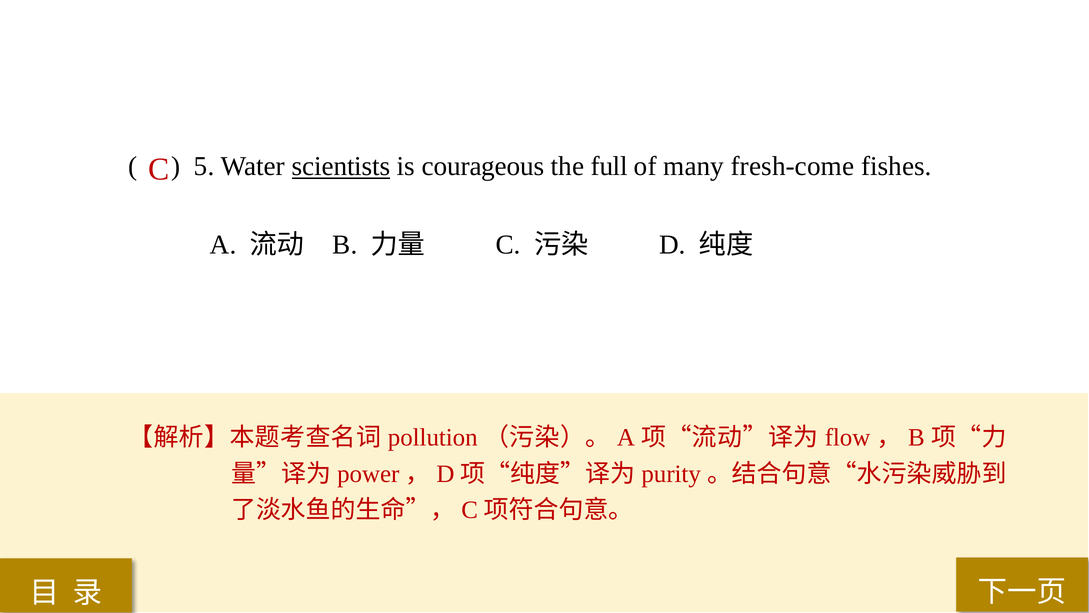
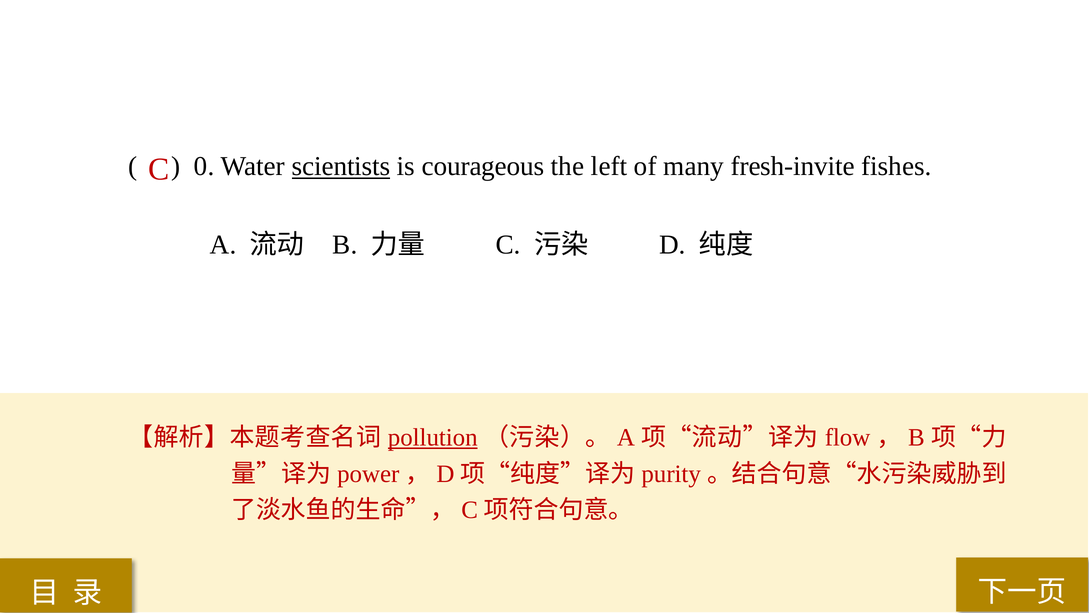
5: 5 -> 0 (204, 166)
full: full -> left (609, 166)
fresh-come: fresh-come -> fresh-invite (793, 166)
pollution underline: none -> present (433, 437)
